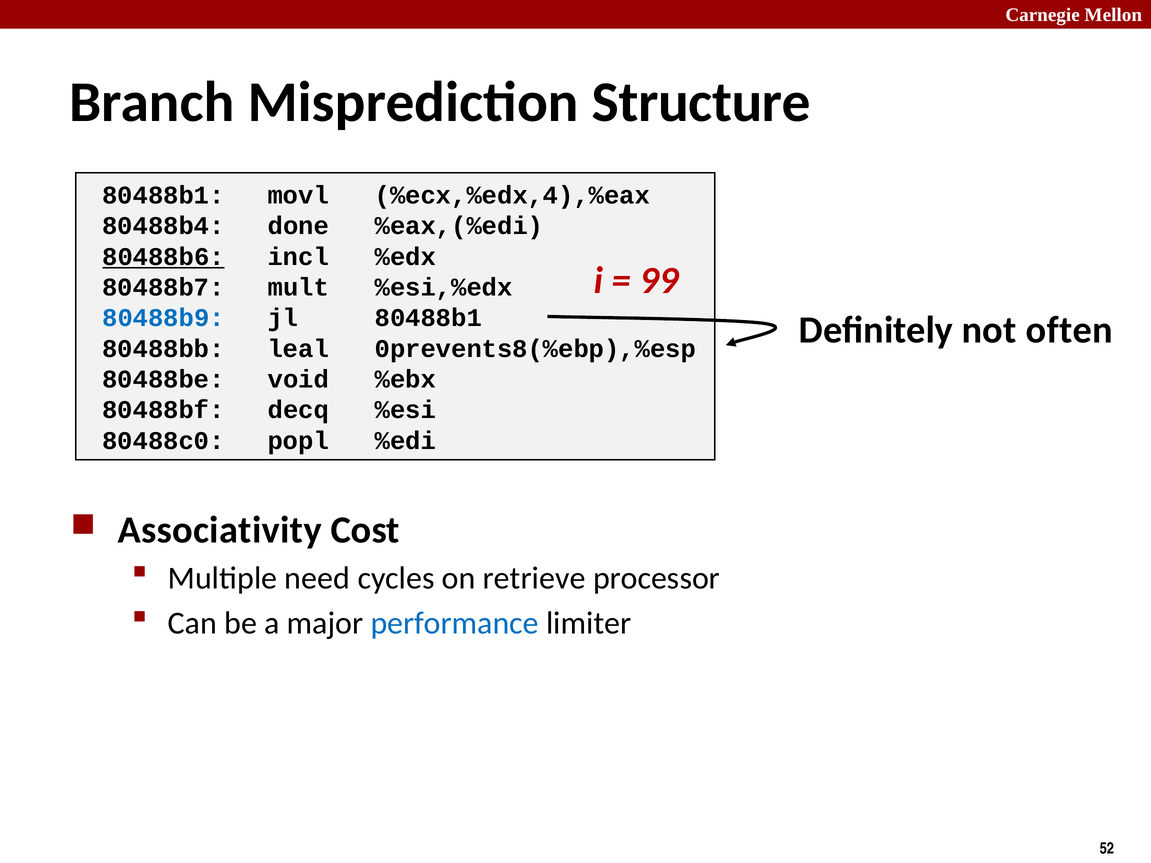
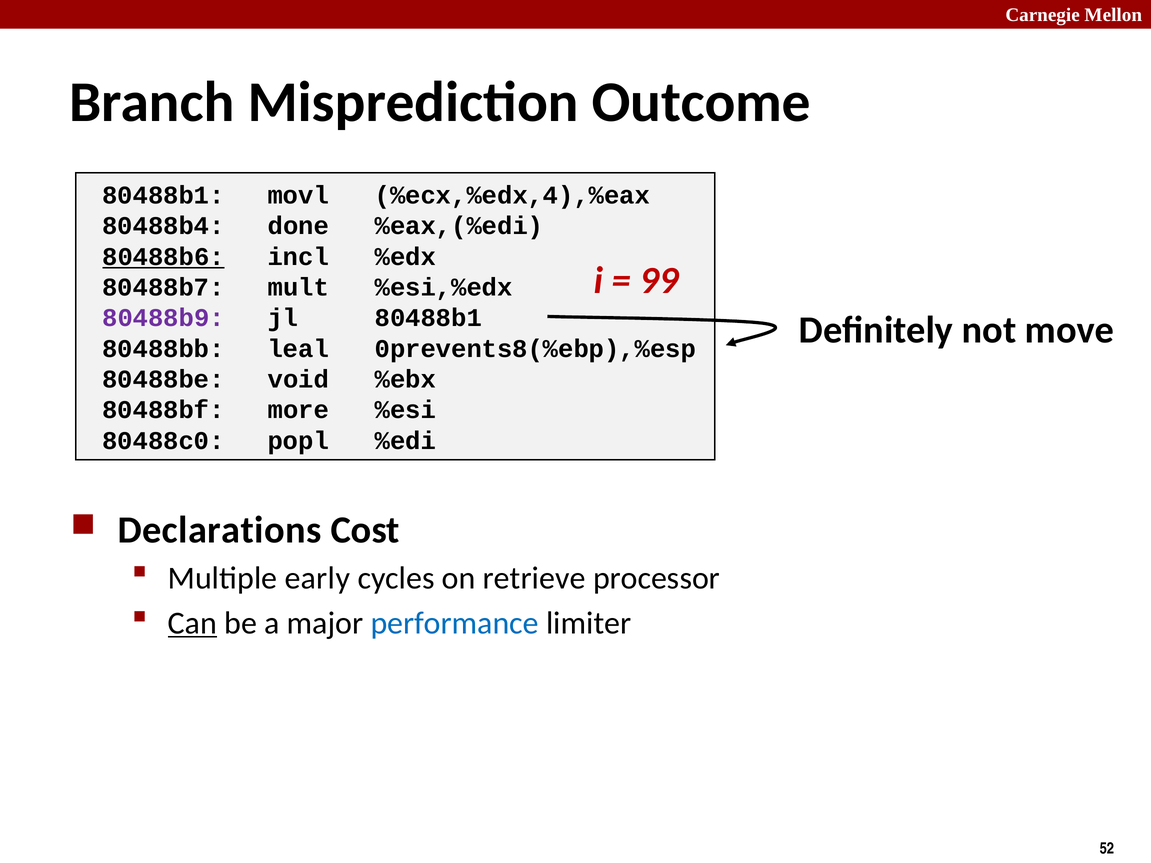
Structure: Structure -> Outcome (701, 102)
80488b9 colour: blue -> purple (163, 318)
often: often -> move (1069, 330)
decq: decq -> more (298, 410)
Associativity: Associativity -> Declarations (220, 530)
need: need -> early (317, 578)
Can underline: none -> present (192, 623)
